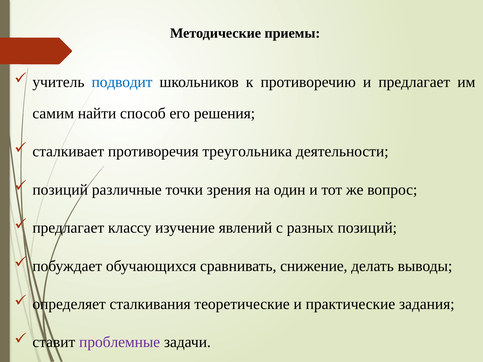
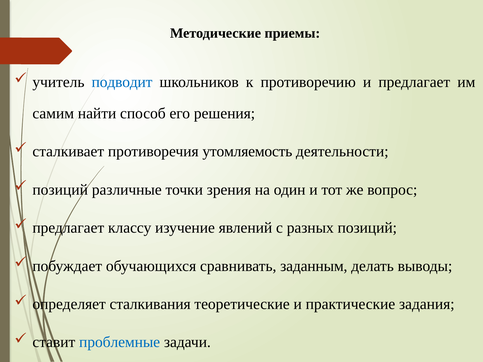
треугольника: треугольника -> утомляемость (247, 152)
снижение: снижение -> заданным (314, 266)
проблемные colour: purple -> blue (120, 342)
